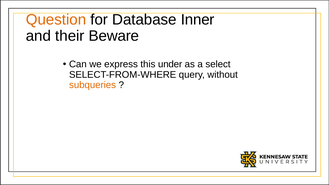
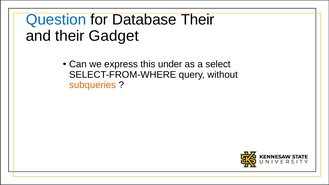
Question colour: orange -> blue (56, 20)
Database Inner: Inner -> Their (198, 20)
Beware: Beware -> Gadget (114, 36)
